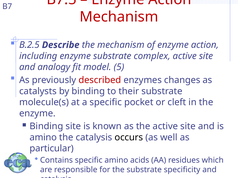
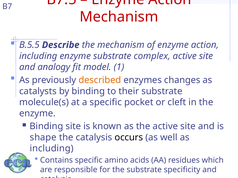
B.2.5: B.2.5 -> B.5.5 (29, 45)
5: 5 -> 1 (119, 67)
described colour: red -> orange (100, 80)
amino: amino -> shape (43, 138)
particular: particular -> including (52, 149)
